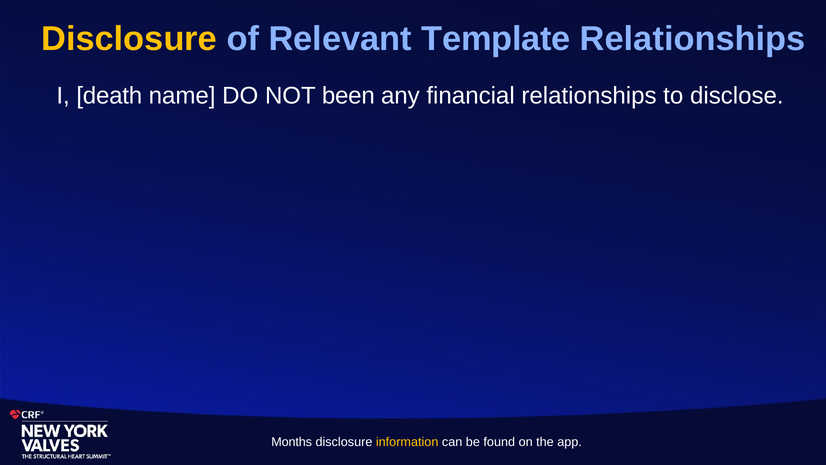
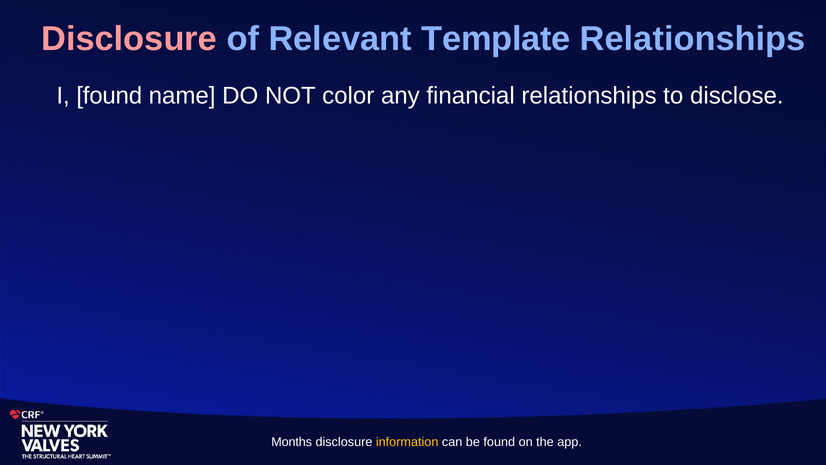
Disclosure colour: yellow -> pink (129, 39)
I death: death -> found (109, 96)
been: been -> color (348, 96)
